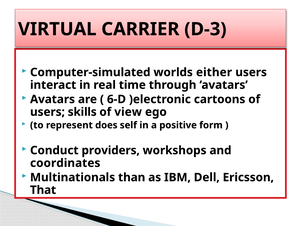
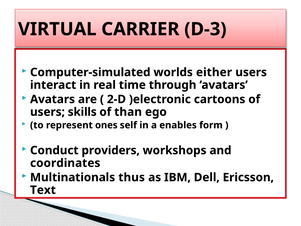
6-D: 6-D -> 2-D (116, 99)
view: view -> than (128, 112)
does: does -> ones (106, 125)
positive: positive -> enables (178, 125)
than: than -> thus (132, 177)
That: That -> Text (43, 190)
